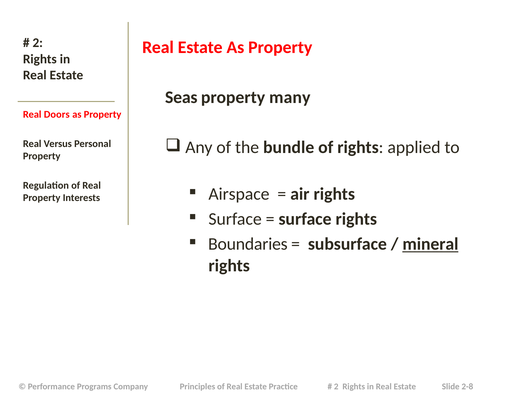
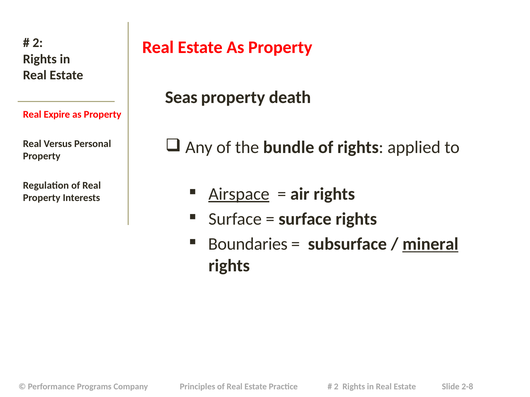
many: many -> death (290, 97)
Doors: Doors -> Expire (57, 115)
Airspace underline: none -> present (239, 194)
